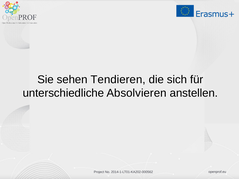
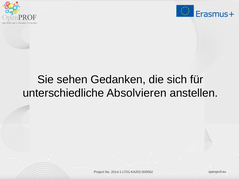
Tendieren: Tendieren -> Gedanken (118, 80)
